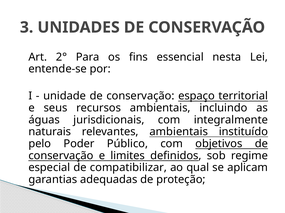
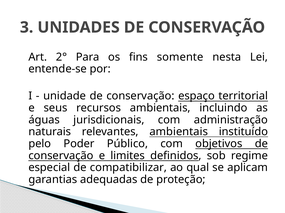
essencial: essencial -> somente (180, 57)
integralmente: integralmente -> administração (231, 120)
